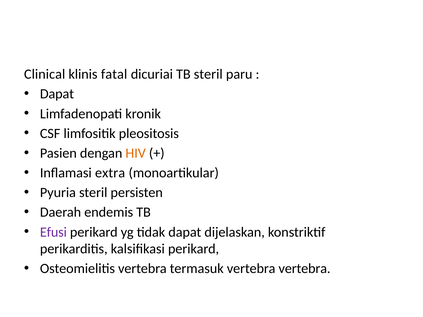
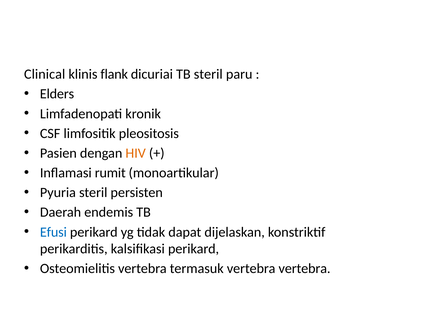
fatal: fatal -> flank (114, 74)
Dapat: Dapat -> Elders (57, 94)
extra: extra -> rumit (110, 173)
Efusi colour: purple -> blue (53, 232)
